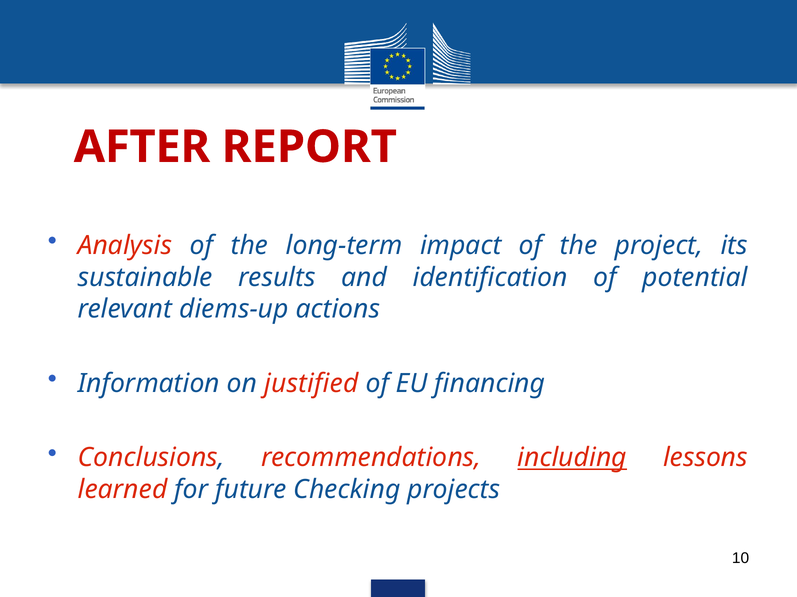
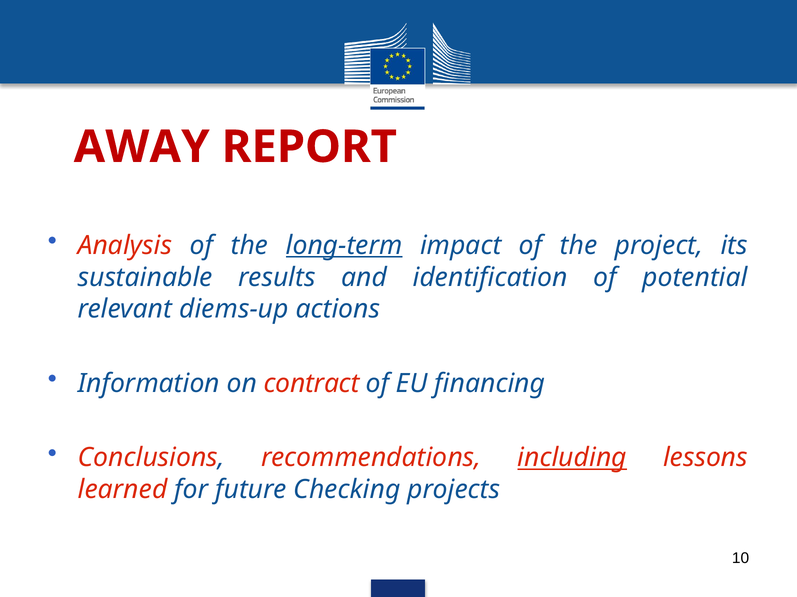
AFTER: AFTER -> AWAY (142, 147)
long-term underline: none -> present (344, 246)
justified: justified -> contract (312, 384)
